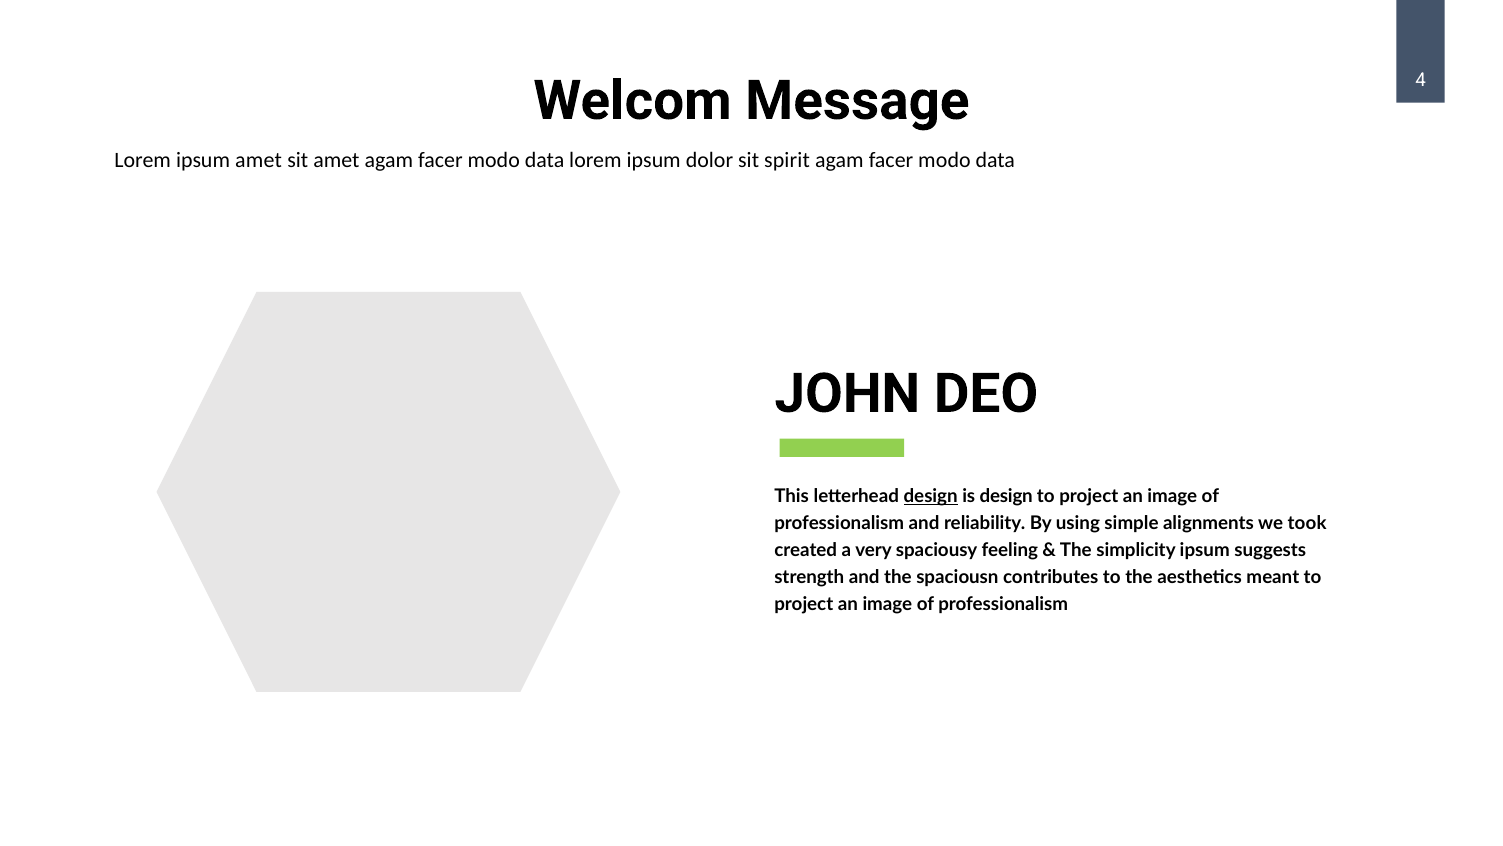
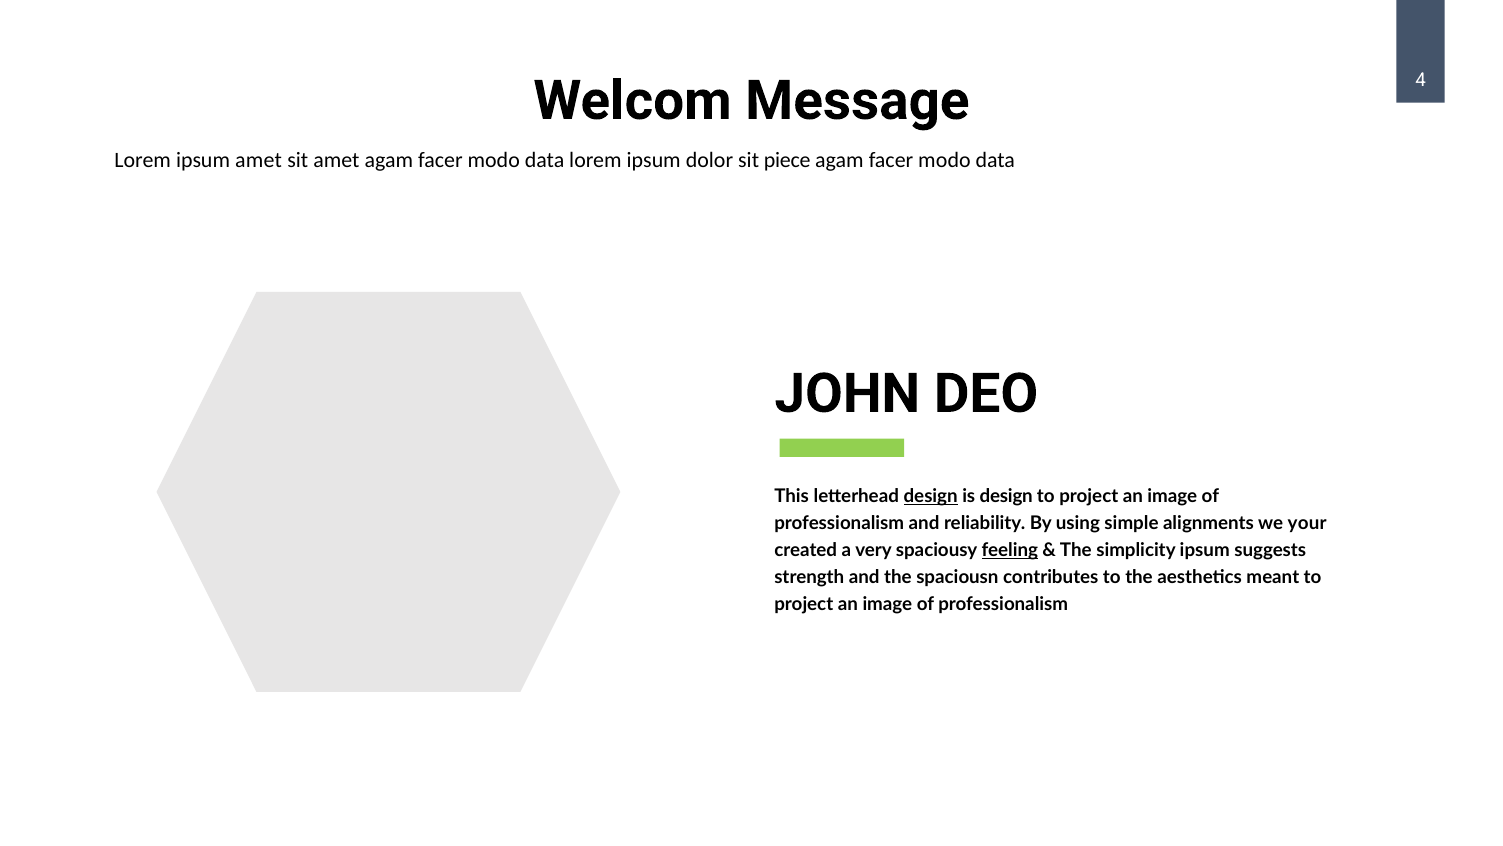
spirit: spirit -> piece (787, 160)
took: took -> your (1307, 523)
feeling underline: none -> present (1010, 550)
